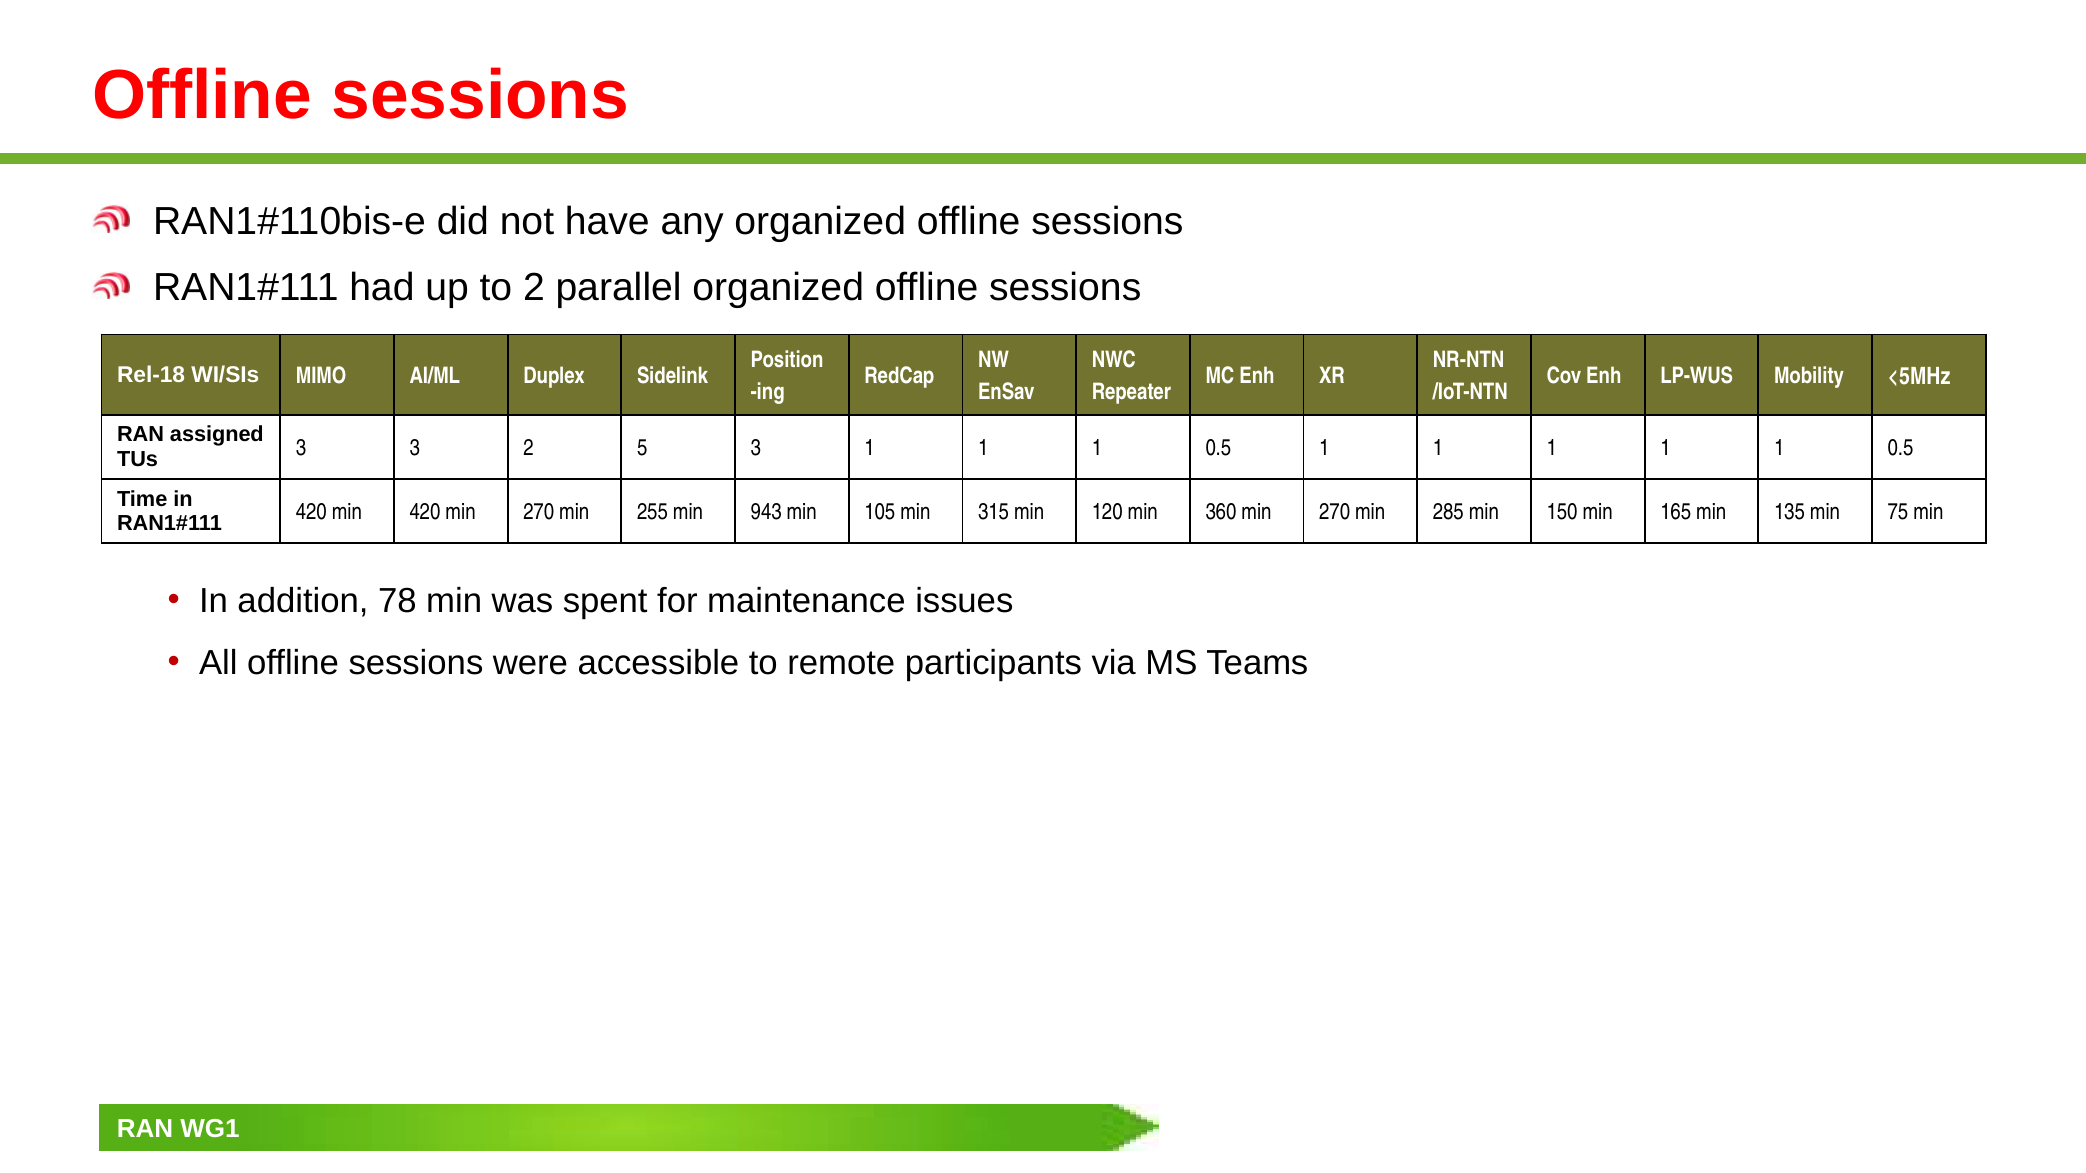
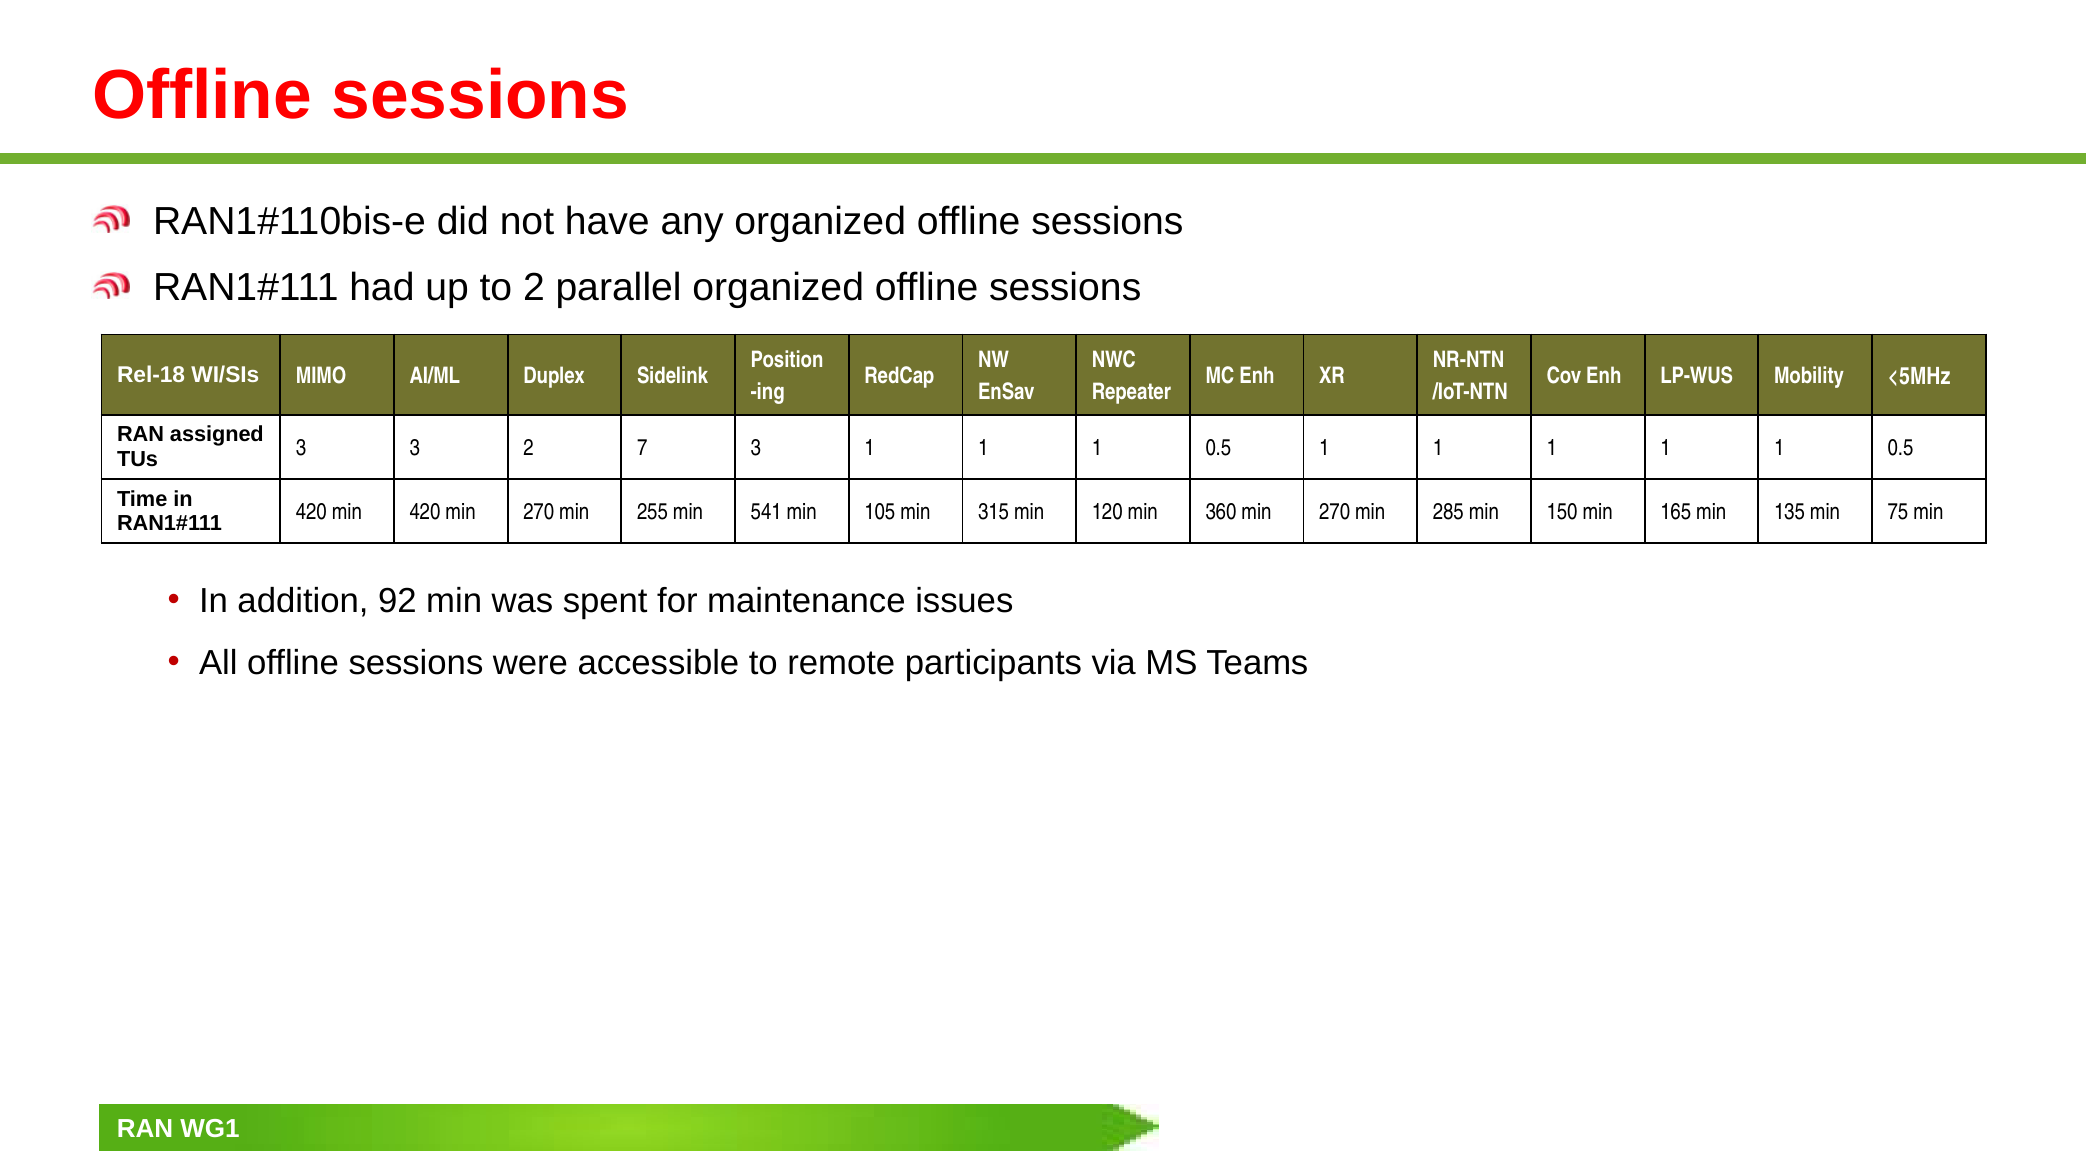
5: 5 -> 7 (642, 448)
943: 943 -> 541 (766, 513)
78: 78 -> 92 (397, 602)
